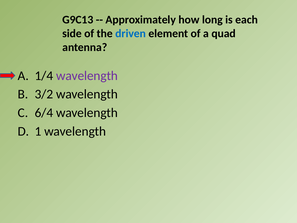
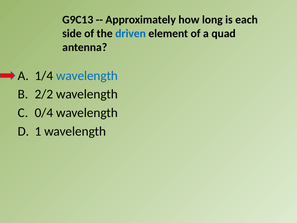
wavelength colour: purple -> blue (87, 76)
3/2: 3/2 -> 2/2 (44, 94)
6/4: 6/4 -> 0/4 (44, 113)
